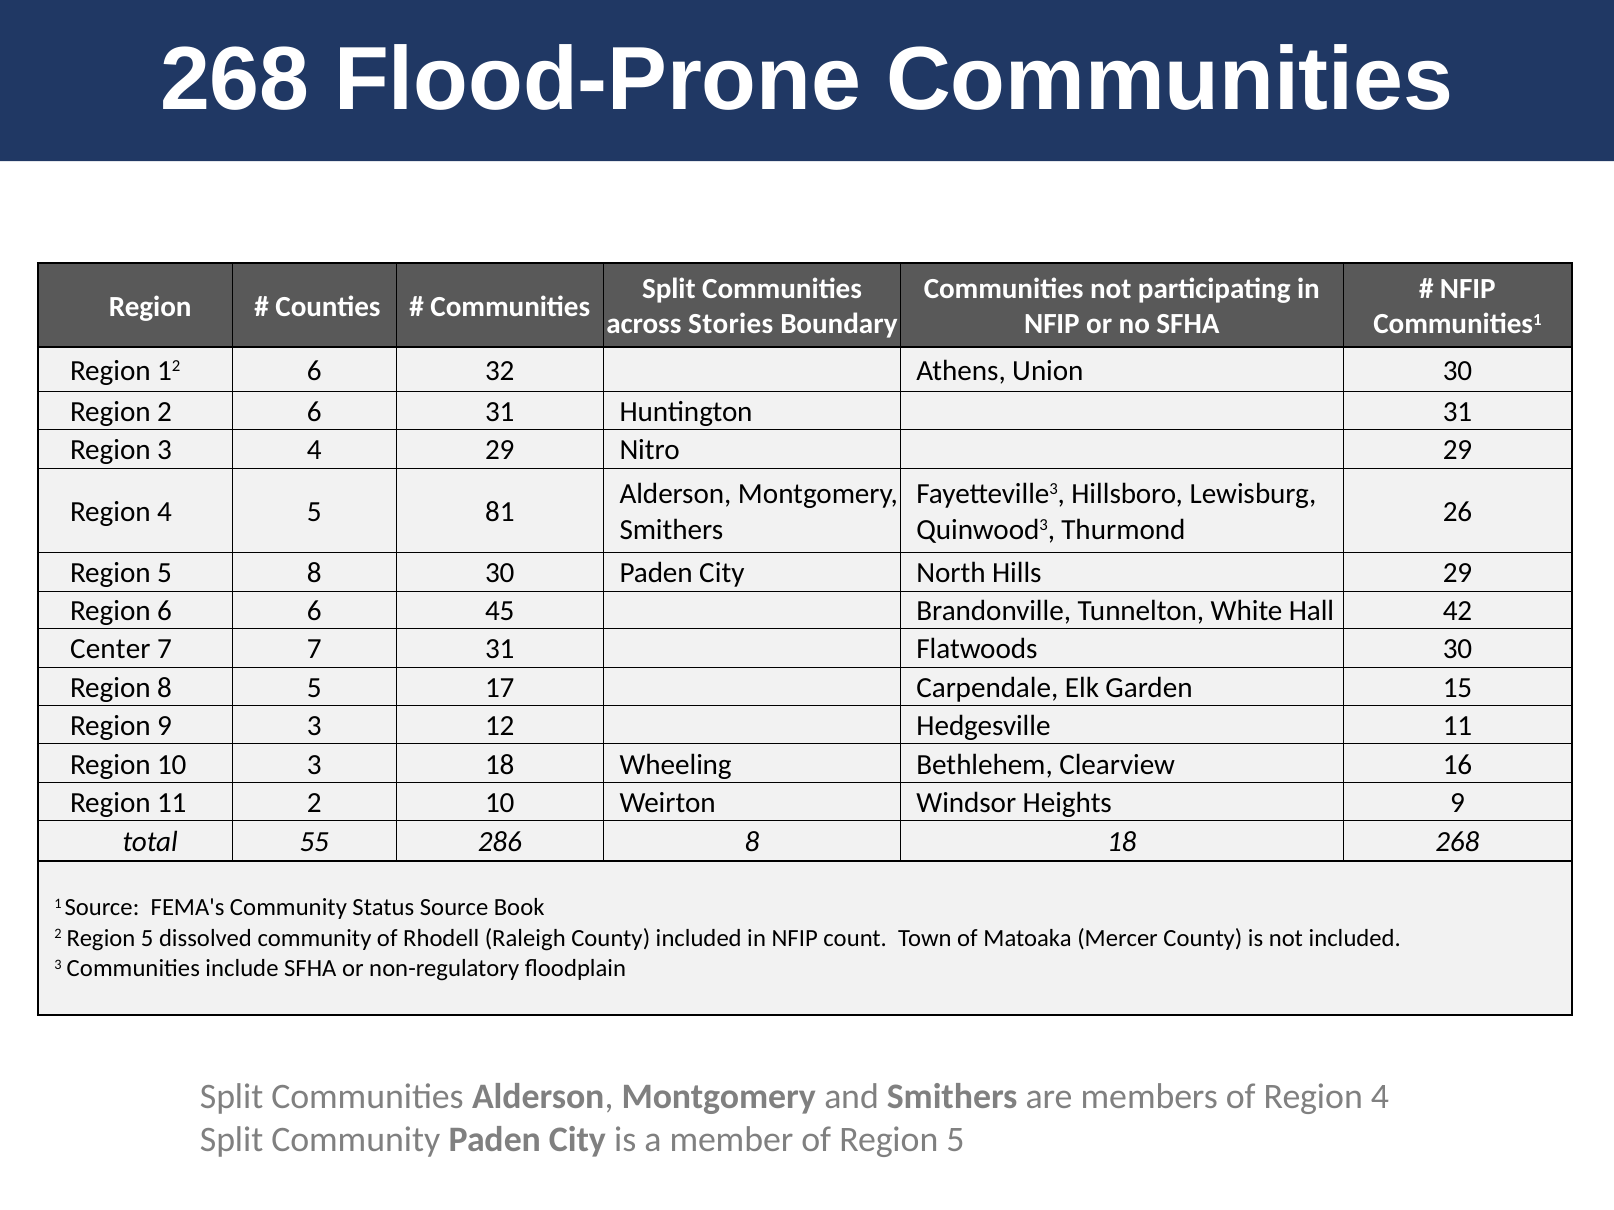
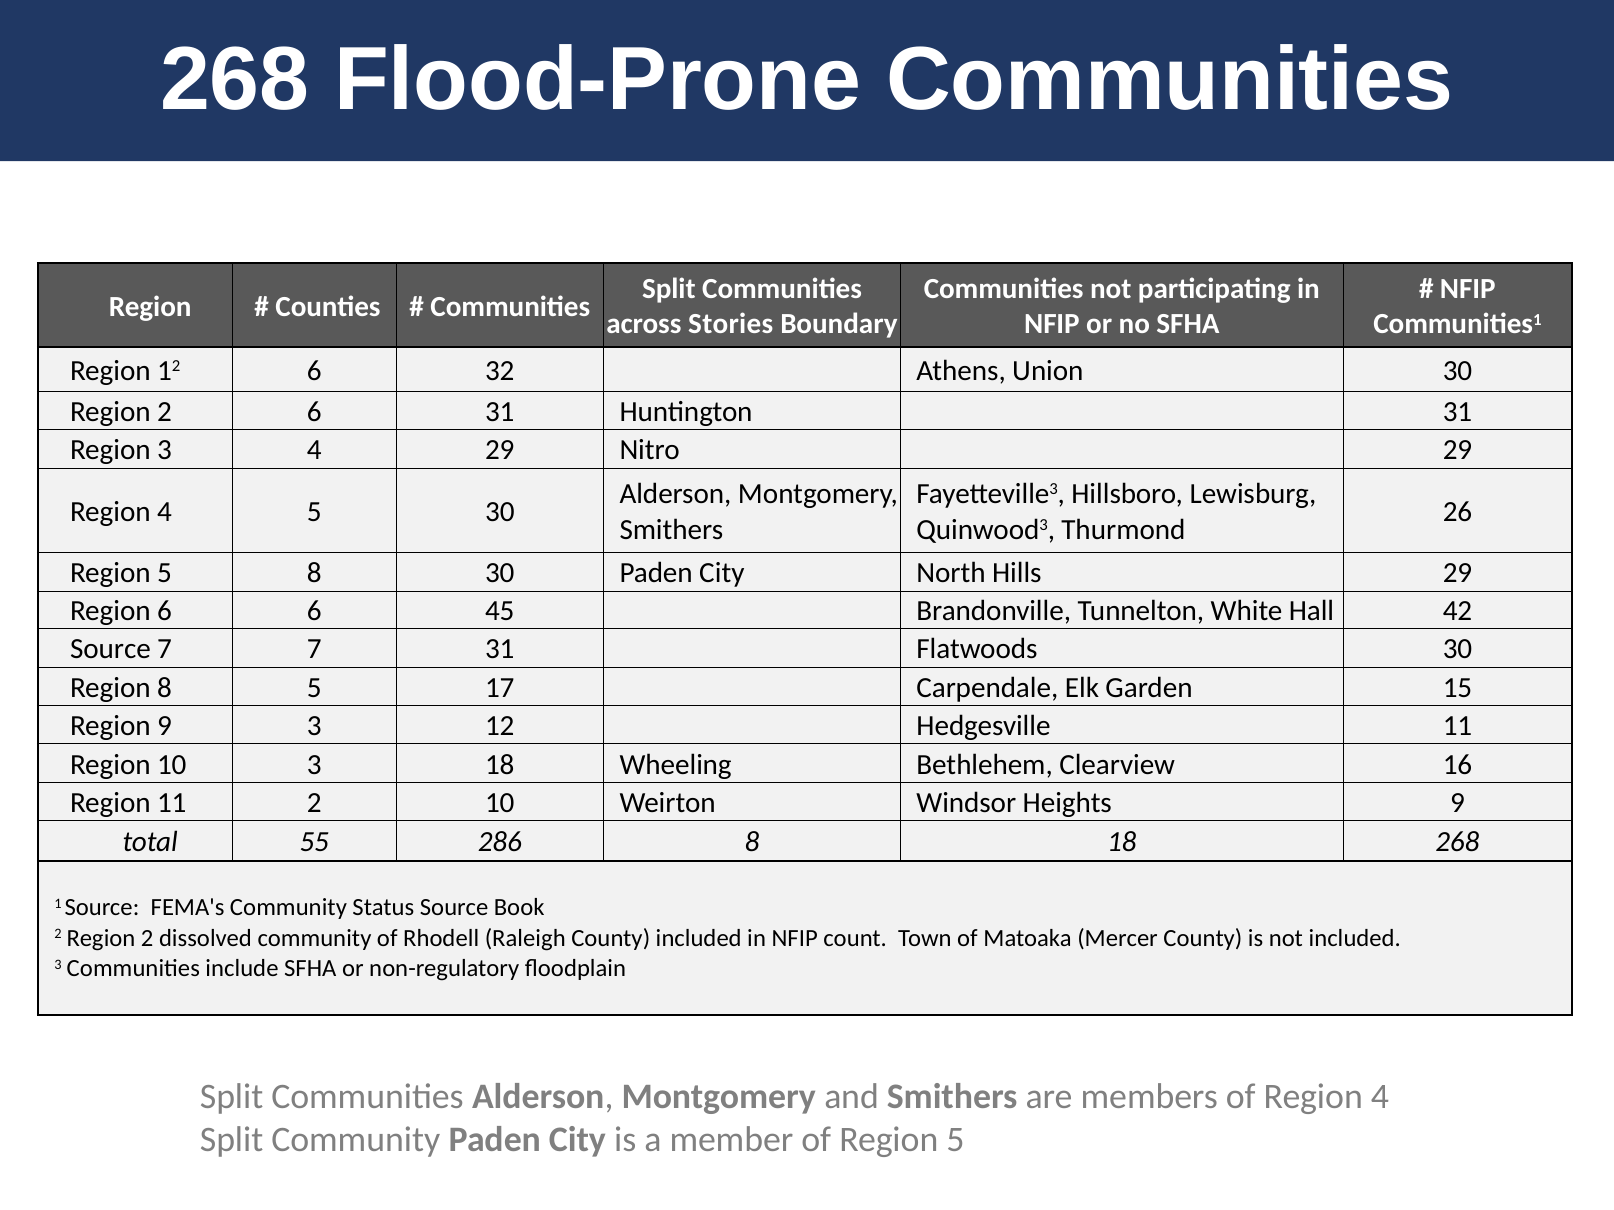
5 81: 81 -> 30 (500, 512)
Center: Center -> Source (110, 650)
2 Region 5: 5 -> 2 (147, 938)
